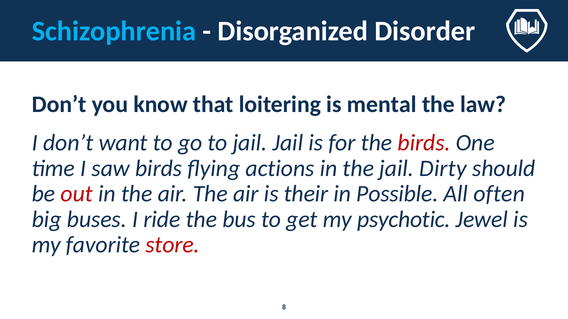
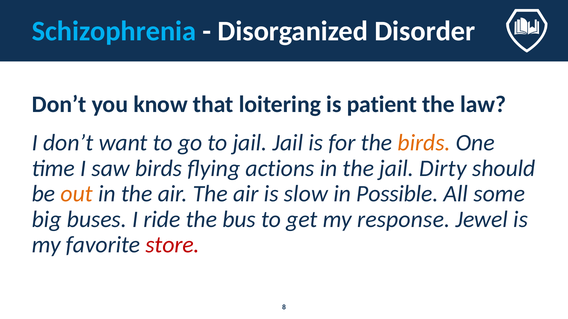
mental: mental -> patient (382, 104)
birds colour: red -> orange (424, 143)
out colour: red -> orange (77, 194)
their: their -> slow (306, 194)
often: often -> some (499, 194)
psychotic: psychotic -> response (404, 220)
